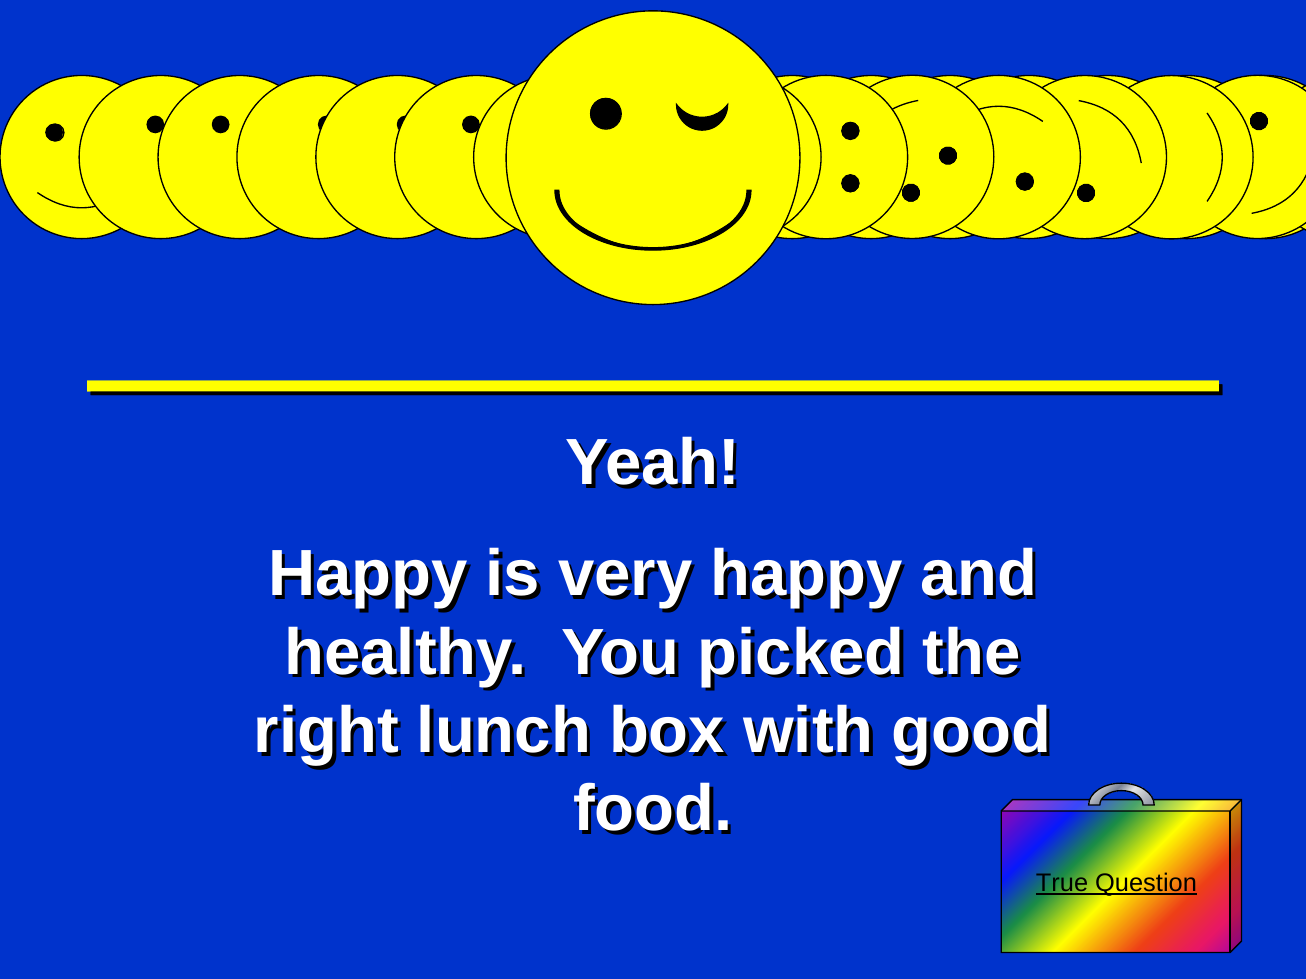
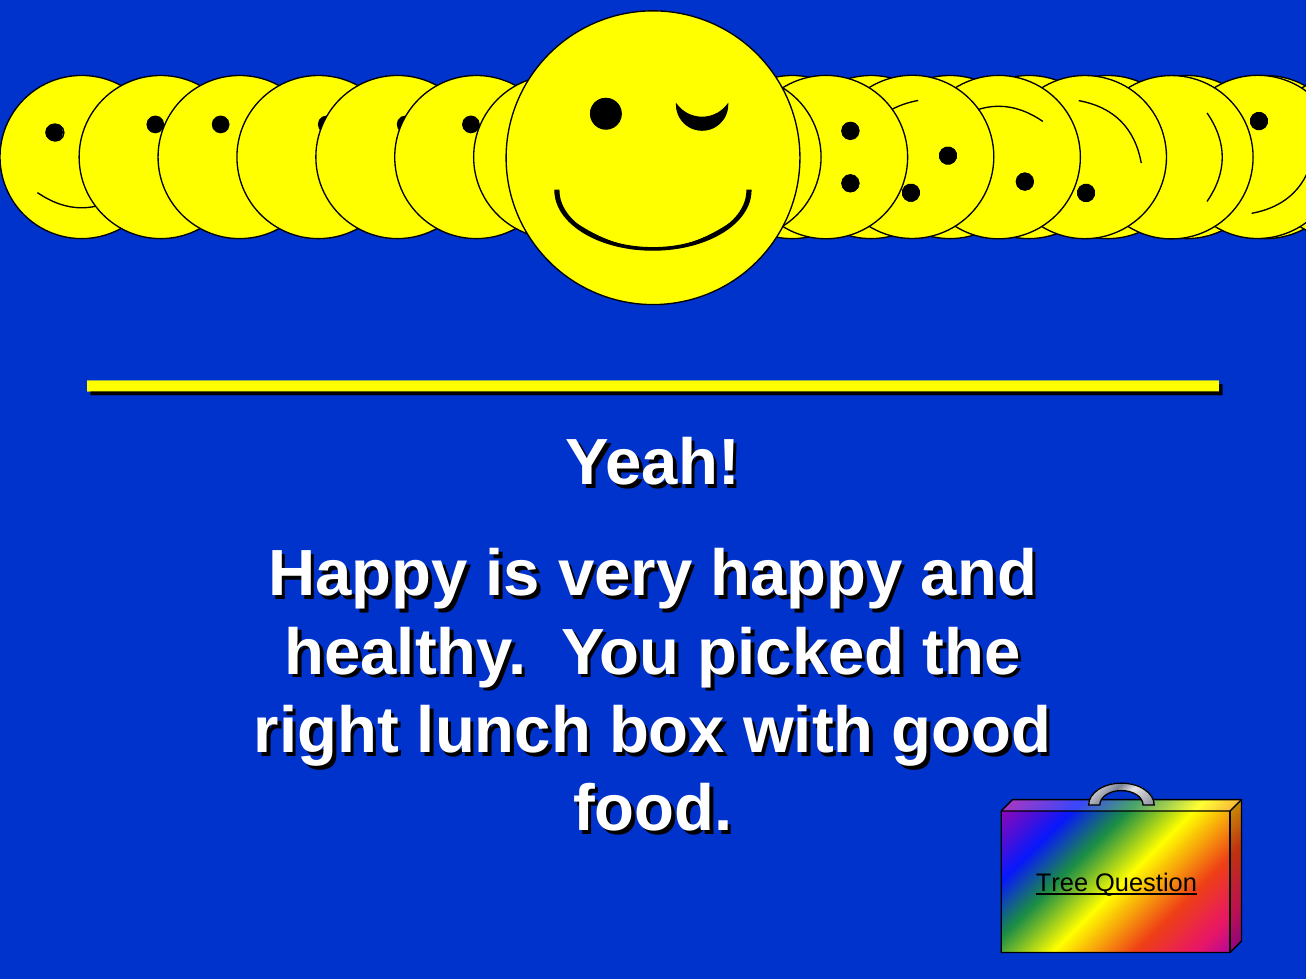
True: True -> Tree (1062, 883)
